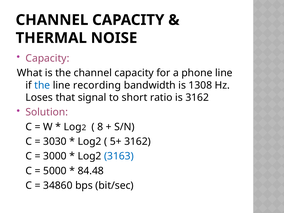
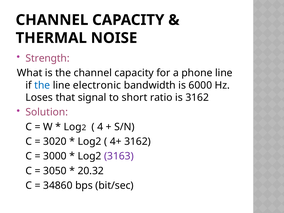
Capacity: Capacity -> Strength (48, 58)
recording: recording -> electronic (97, 85)
1308: 1308 -> 6000 (200, 85)
8: 8 -> 4 (100, 127)
3030: 3030 -> 3020 (55, 142)
5+: 5+ -> 4+ (116, 142)
3163 colour: blue -> purple (119, 156)
5000: 5000 -> 3050 (55, 171)
84.48: 84.48 -> 20.32 (91, 171)
